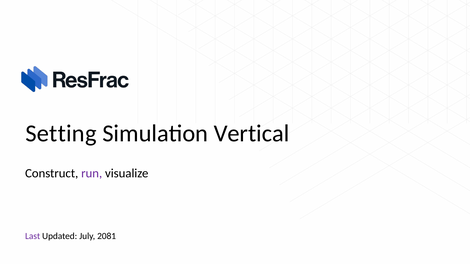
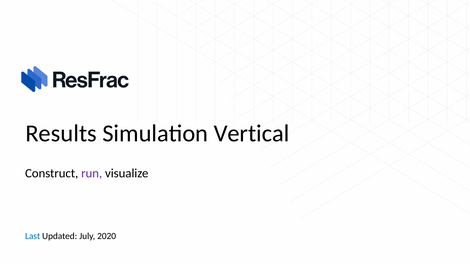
Setting: Setting -> Results (61, 134)
Last colour: purple -> blue (33, 237)
2081: 2081 -> 2020 (107, 237)
